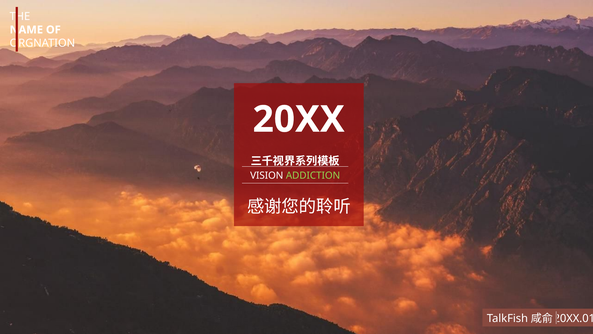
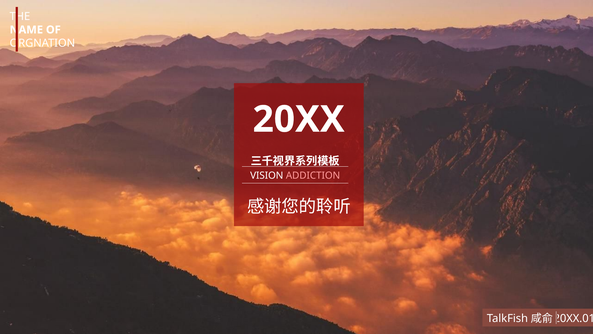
ADDICTION colour: light green -> pink (313, 175)
